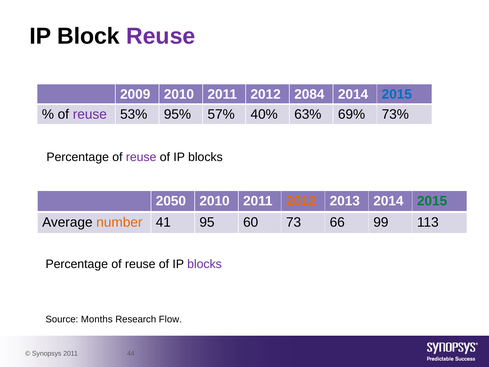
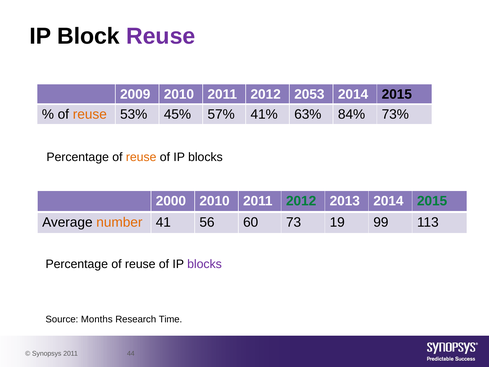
2084: 2084 -> 2053 (309, 94)
2015 colour: blue -> black (397, 94)
reuse colour: purple -> orange (90, 114)
95%: 95% -> 45% (177, 114)
40%: 40% -> 41% (264, 114)
69%: 69% -> 84% (352, 114)
reuse colour: purple -> orange (141, 157)
2050: 2050 -> 2000 (171, 201)
2012 colour: orange -> green (301, 201)
95: 95 -> 56 (207, 222)
66: 66 -> 19 (337, 222)
Flow: Flow -> Time (170, 319)
